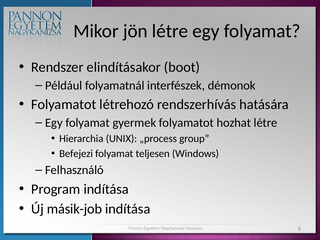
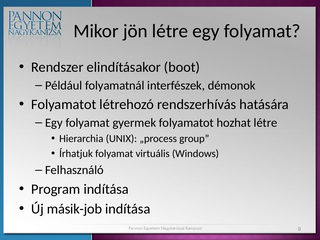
Befejezi: Befejezi -> Írhatjuk (76, 154)
teljesen: teljesen -> virtuális (153, 154)
